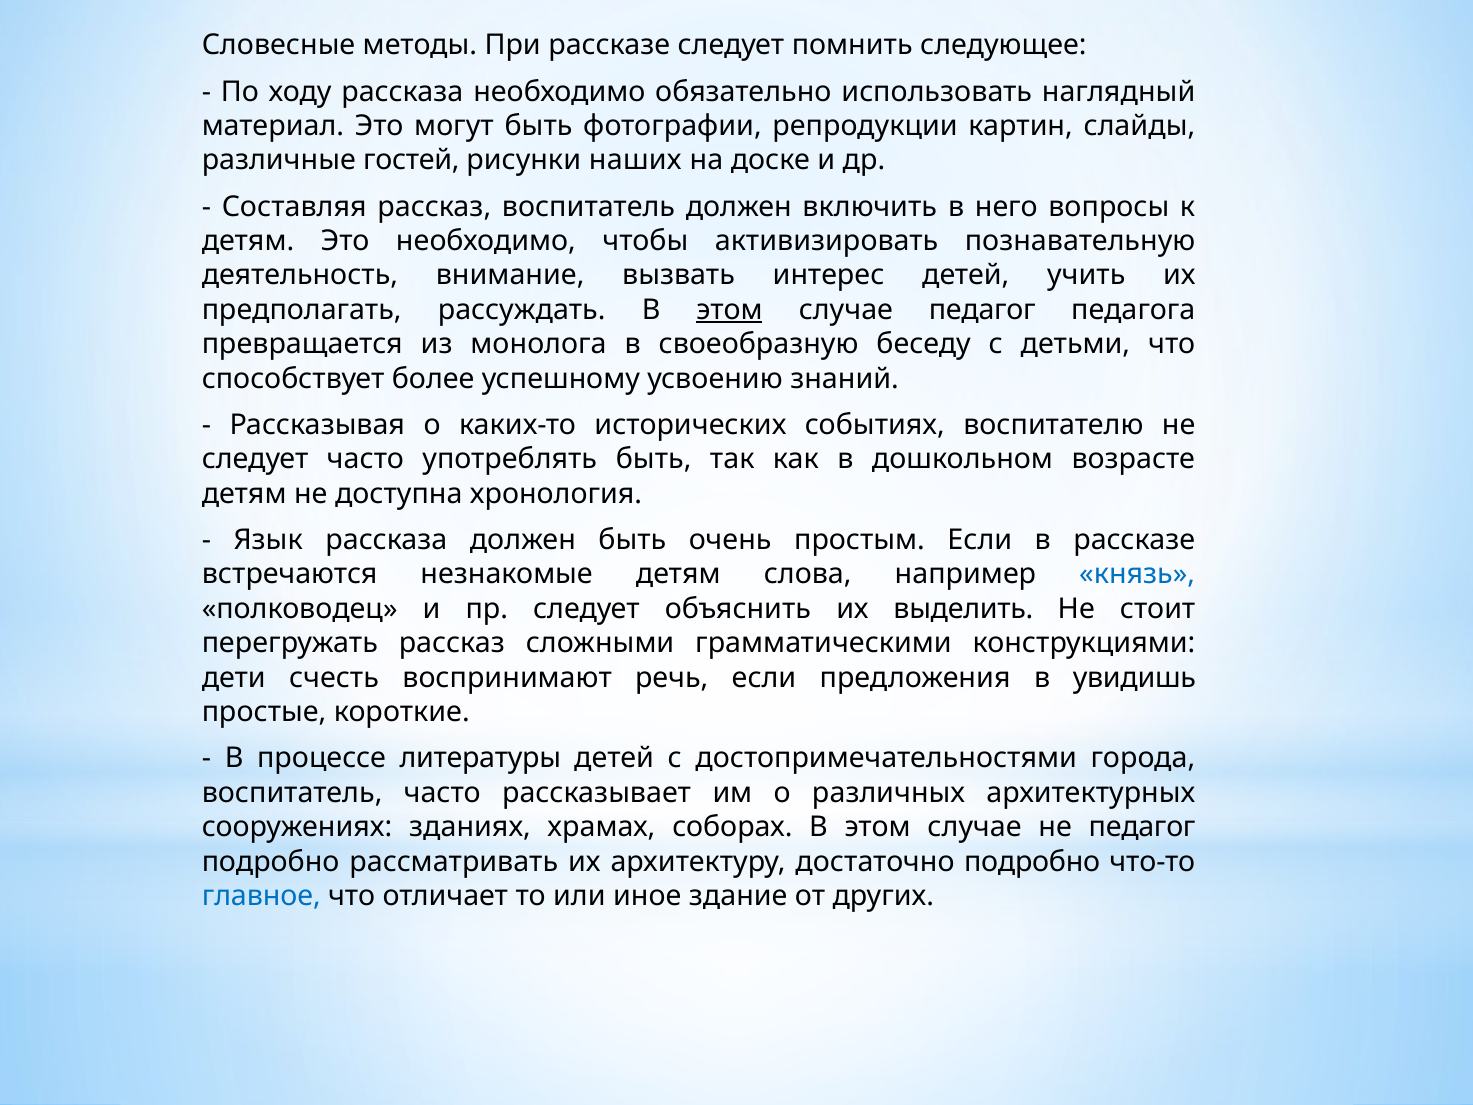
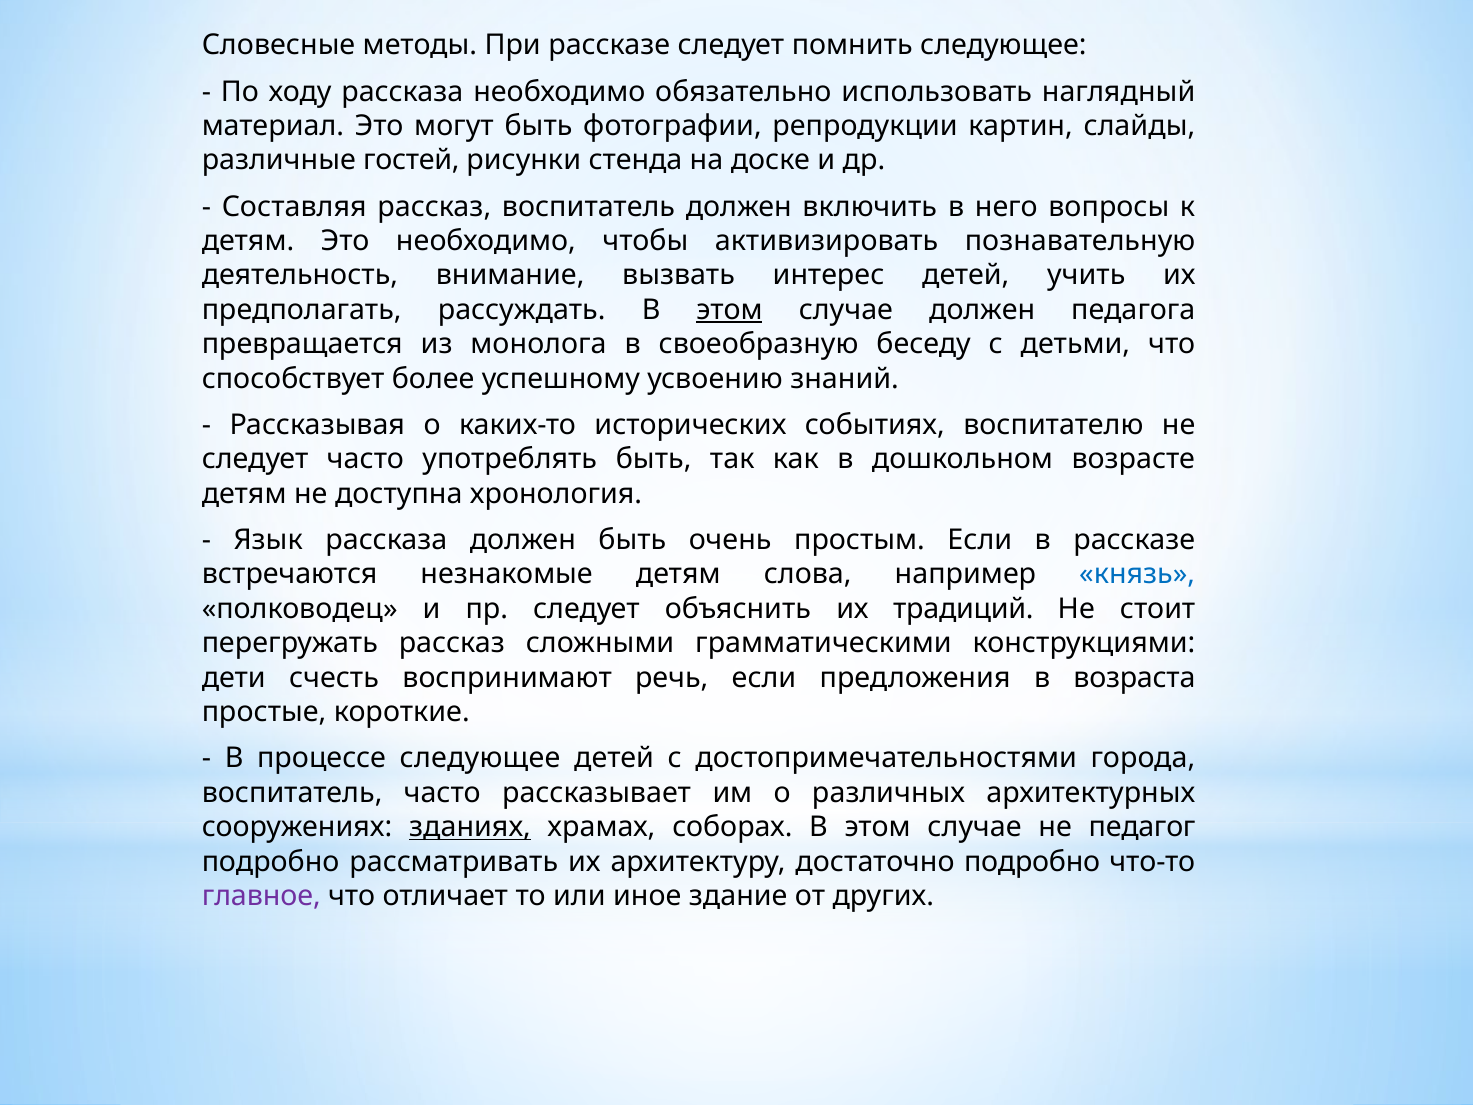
наших: наших -> стенда (635, 160)
случае педагог: педагог -> должен (982, 310)
выделить: выделить -> традиций (963, 609)
увидишь: увидишь -> возраста (1134, 678)
процессе литературы: литературы -> следующее (480, 758)
зданиях underline: none -> present (470, 827)
главное colour: blue -> purple (261, 896)
